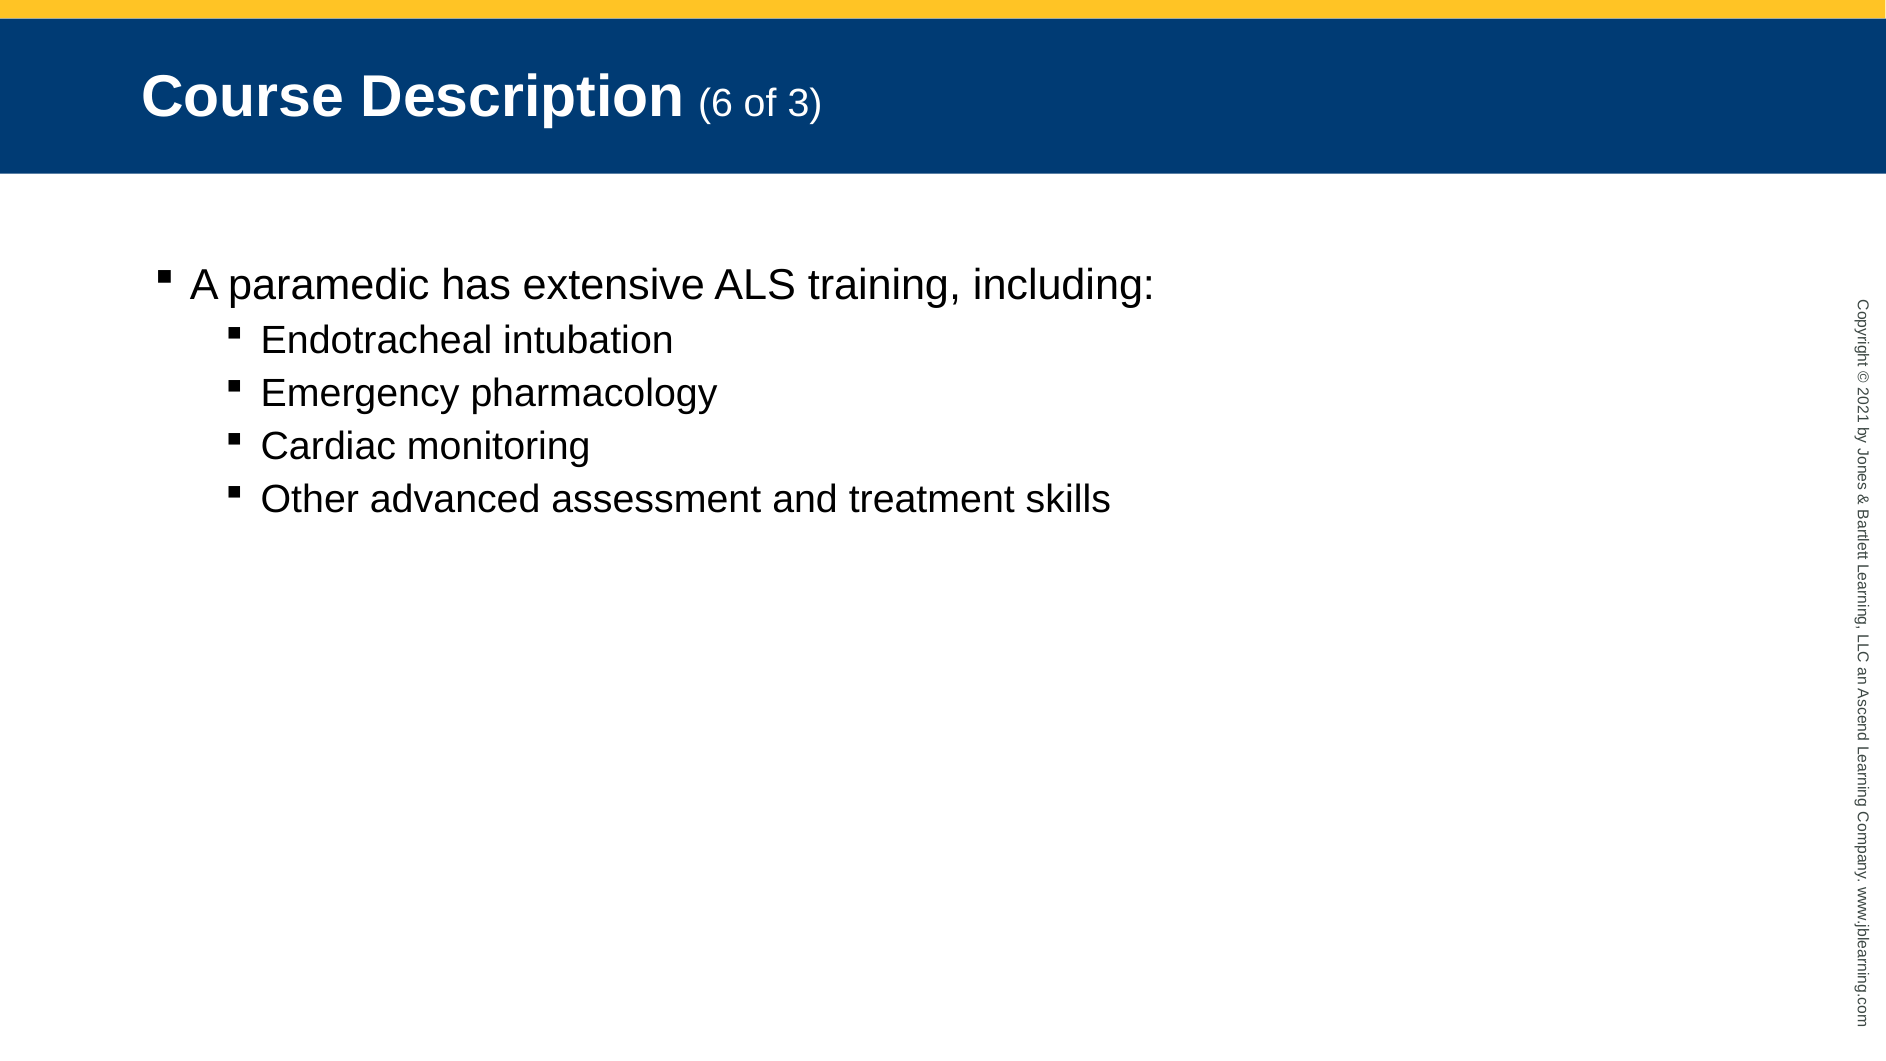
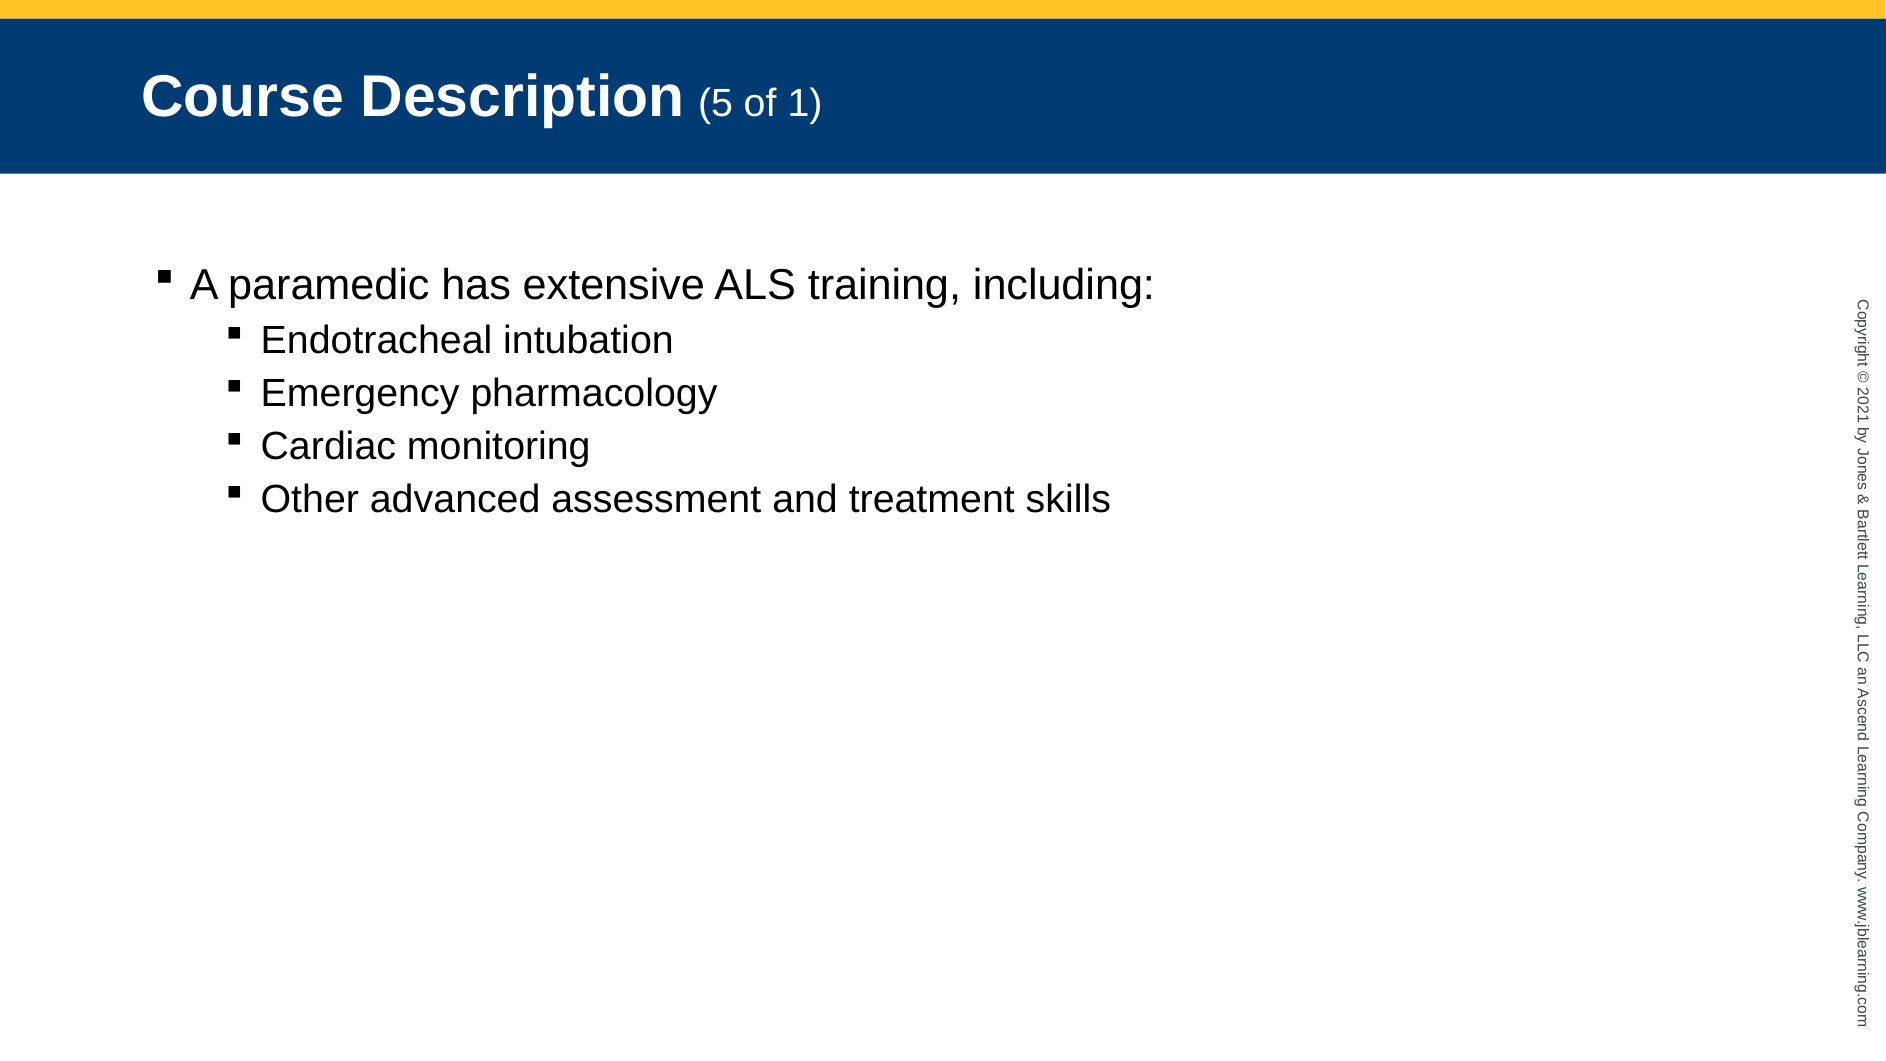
6: 6 -> 5 (716, 103)
of 3: 3 -> 1 (805, 103)
